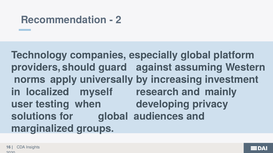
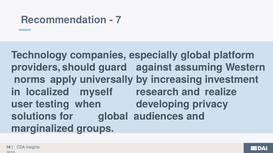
2: 2 -> 7 (119, 20)
mainly: mainly -> realize (221, 92)
